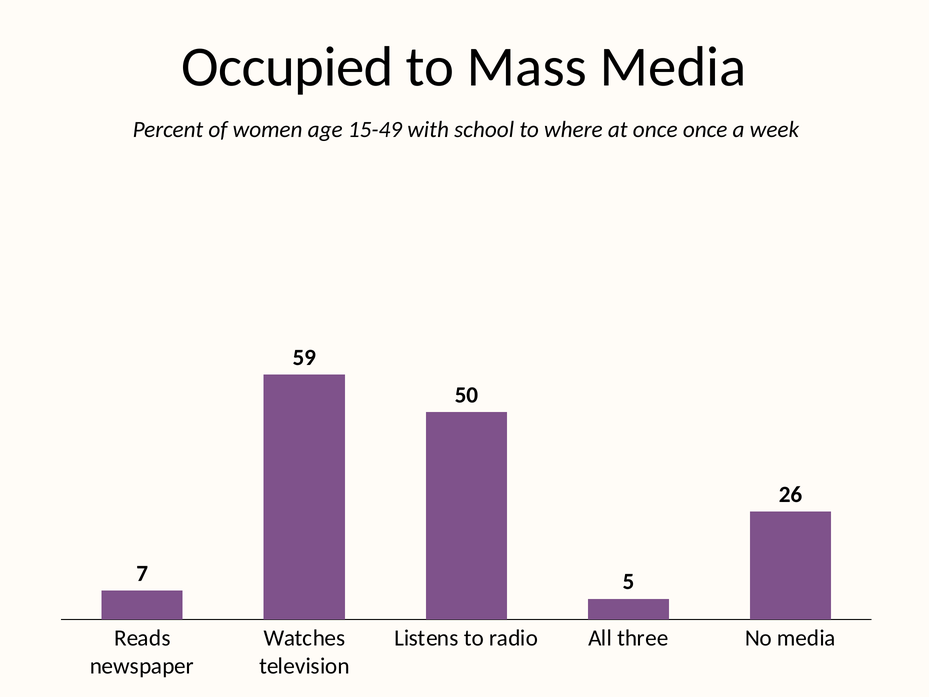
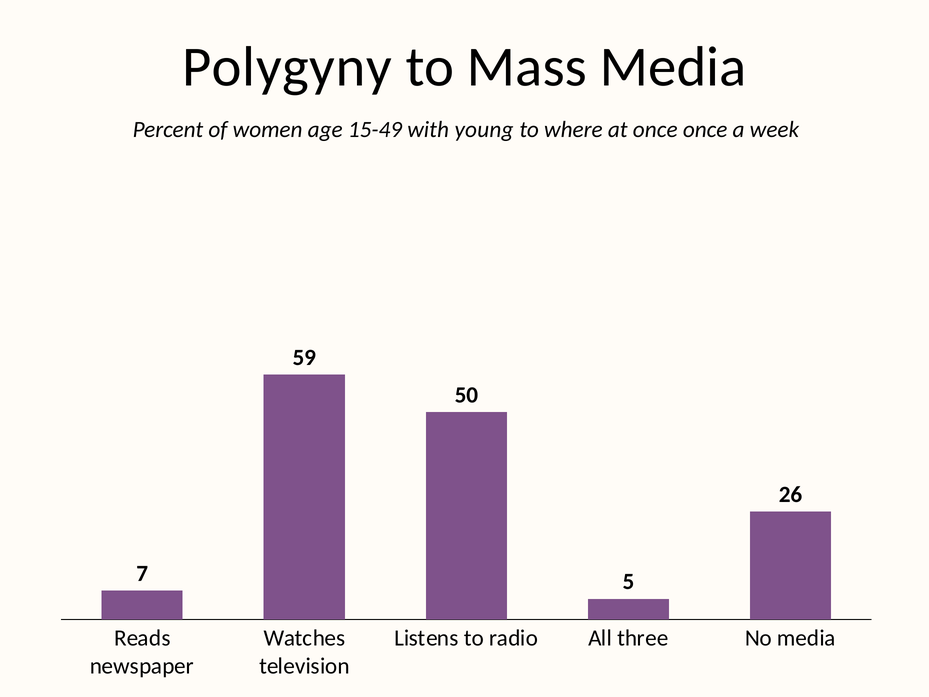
Occupied: Occupied -> Polygyny (287, 67)
school: school -> young (484, 129)
